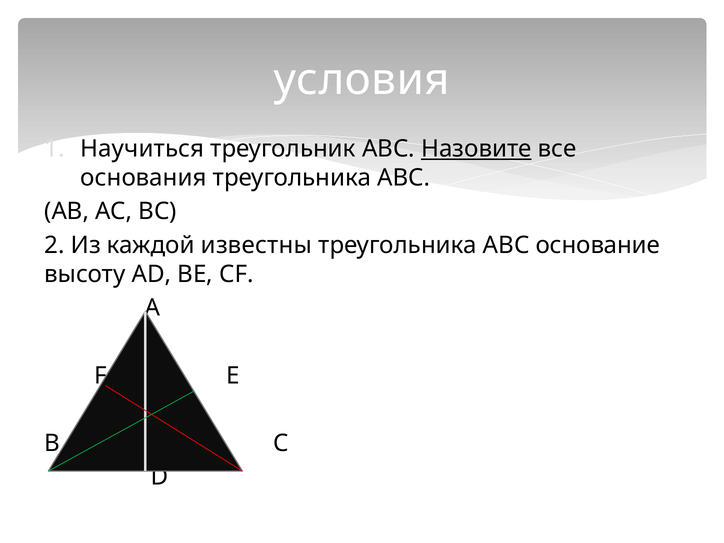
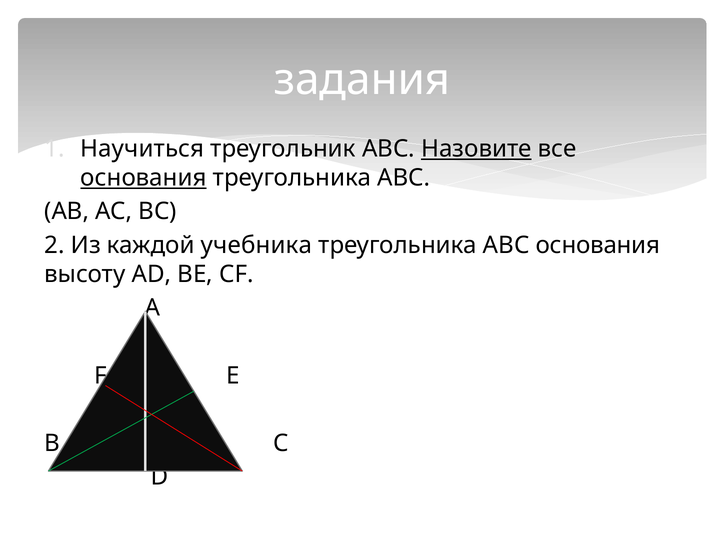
условия: условия -> задания (362, 79)
основания underline: none -> present (144, 178)
известны: известны -> учебника (256, 245)
АВС основание: основание -> основания (598, 245)
